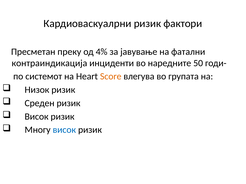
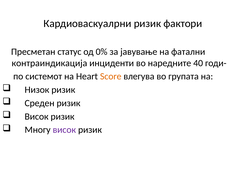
преку: преку -> статус (69, 52)
4%: 4% -> 0% (102, 52)
50: 50 -> 40 (198, 63)
висок colour: blue -> purple (64, 130)
